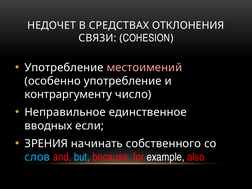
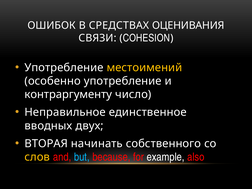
НЕДОЧЕТ: НЕДОЧЕТ -> ОШИБОК (52, 25)
ОТКЛОНЕНИЯ: ОТКЛОНЕНИЯ -> ОЦЕНИВАНИЯ (188, 25)
местоимений colour: pink -> yellow (144, 68)
если: если -> двух (90, 126)
ЗРЕНИЯ: ЗРЕНИЯ -> ВТОРАЯ (46, 144)
слов colour: light blue -> yellow (37, 157)
